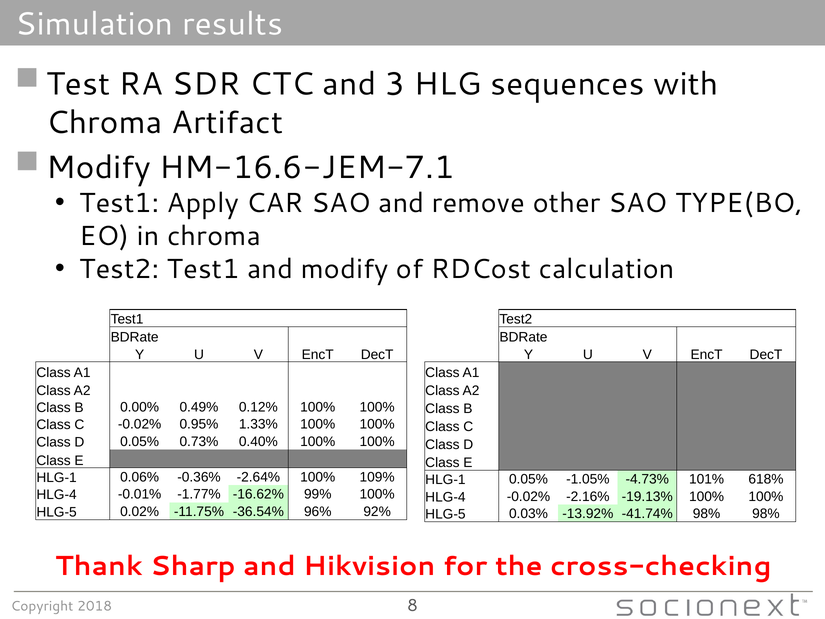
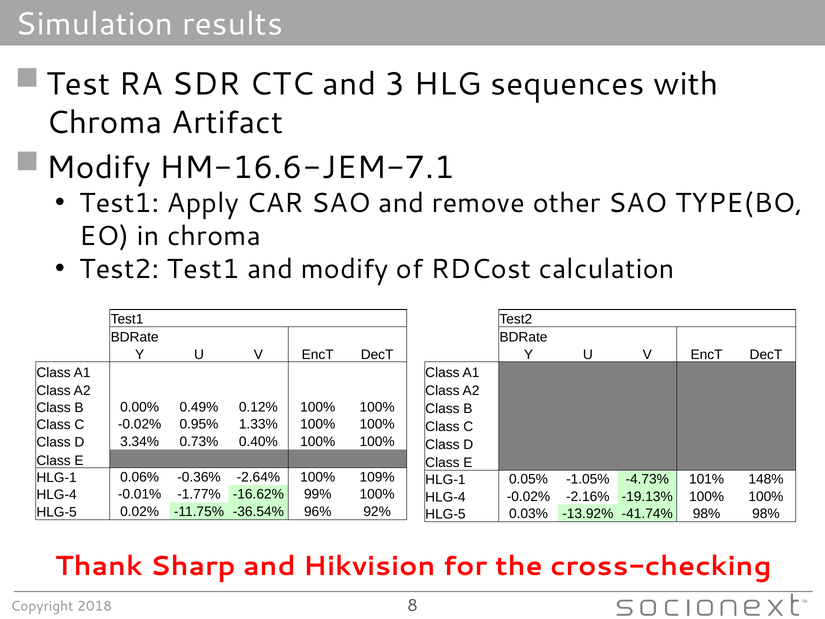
D 0.05%: 0.05% -> 3.34% (140, 441)
618%: 618% -> 148% (766, 479)
